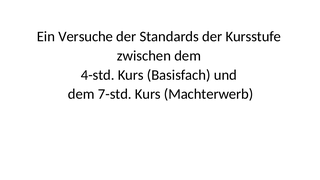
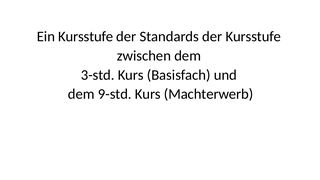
Ein Versuche: Versuche -> Kursstufe (86, 37)
4-std: 4-std -> 3-std (98, 75)
7-std: 7-std -> 9-std (115, 94)
